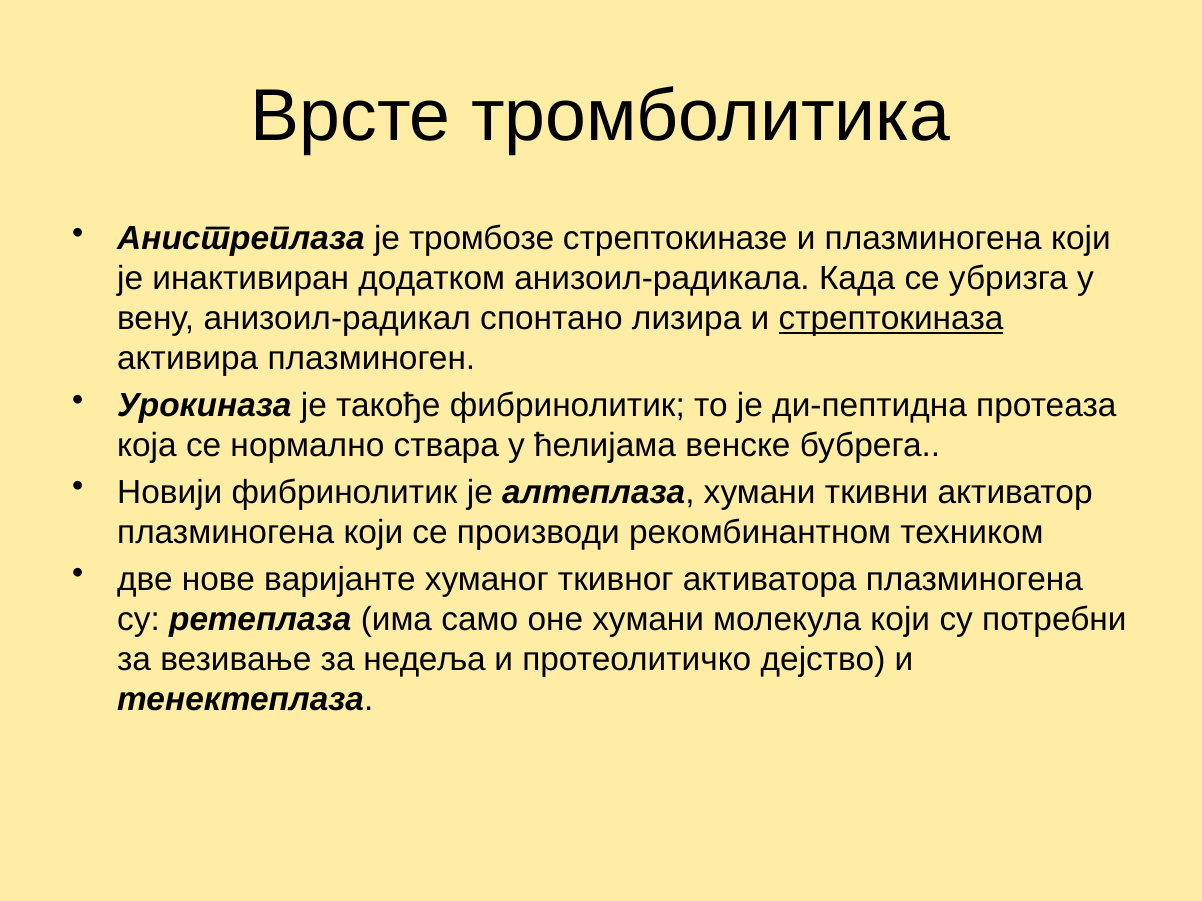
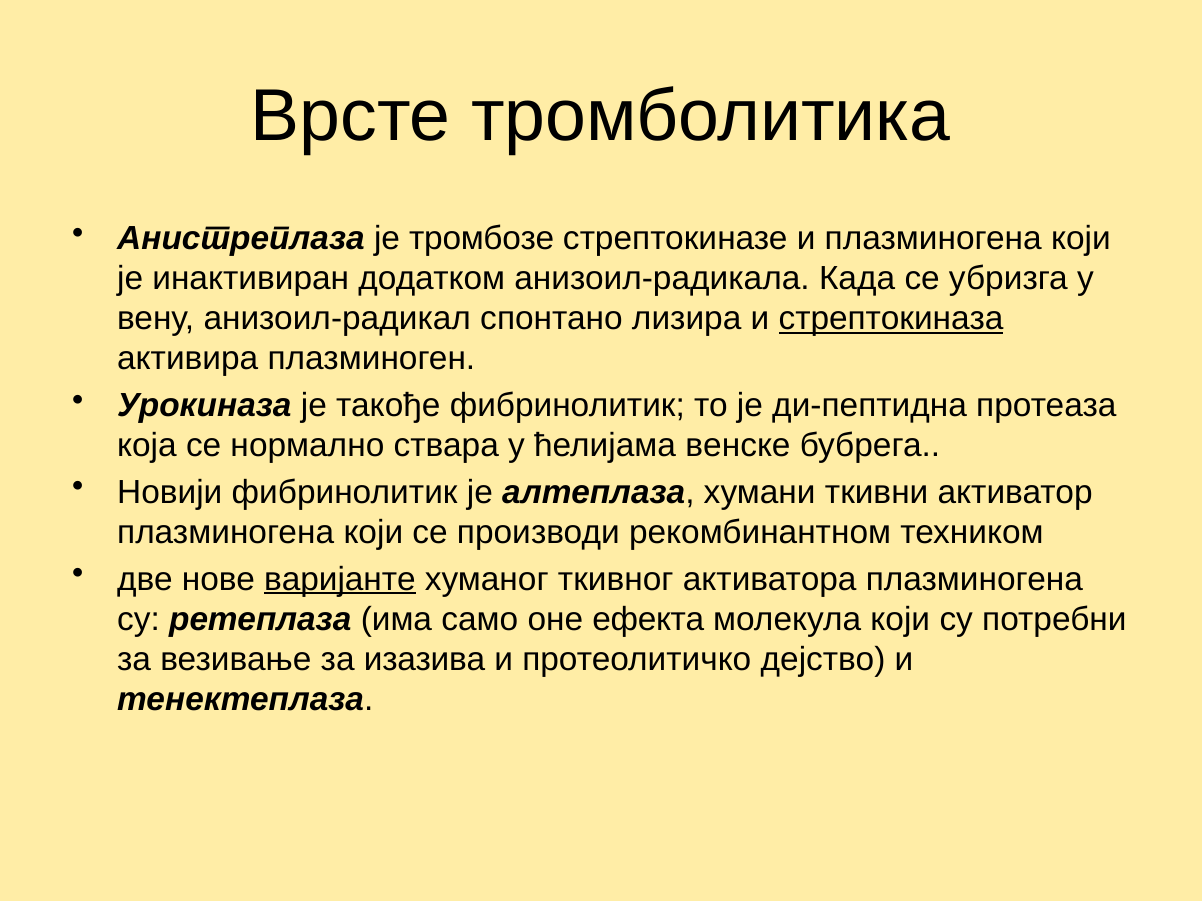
варијанте underline: none -> present (340, 579)
оне хумани: хумани -> ефекта (648, 620)
недеља: недеља -> изазива (425, 660)
